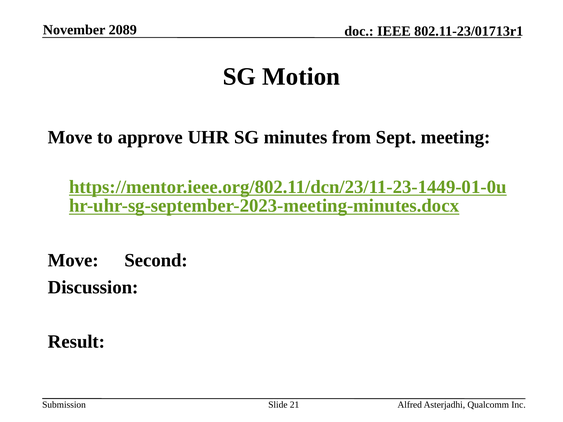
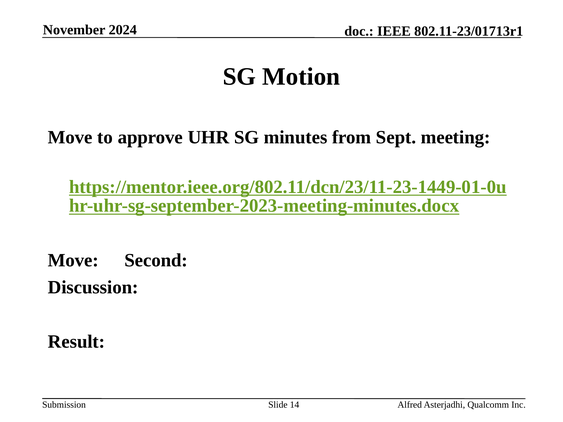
2089: 2089 -> 2024 (123, 30)
21: 21 -> 14 (295, 405)
